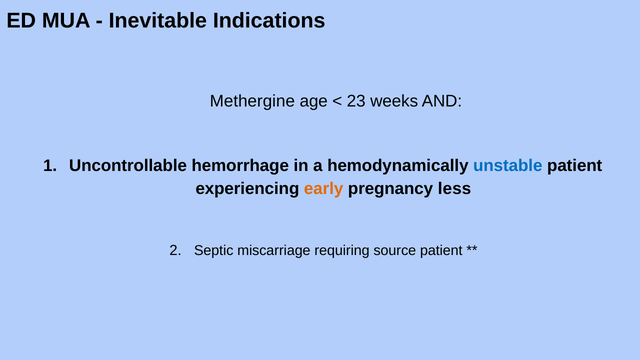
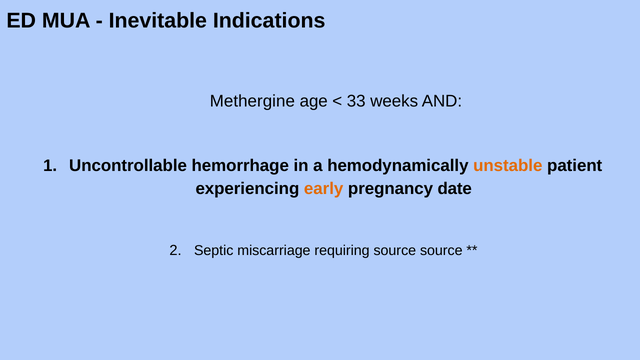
23: 23 -> 33 (356, 101)
unstable colour: blue -> orange (508, 166)
less: less -> date (455, 189)
source patient: patient -> source (441, 251)
